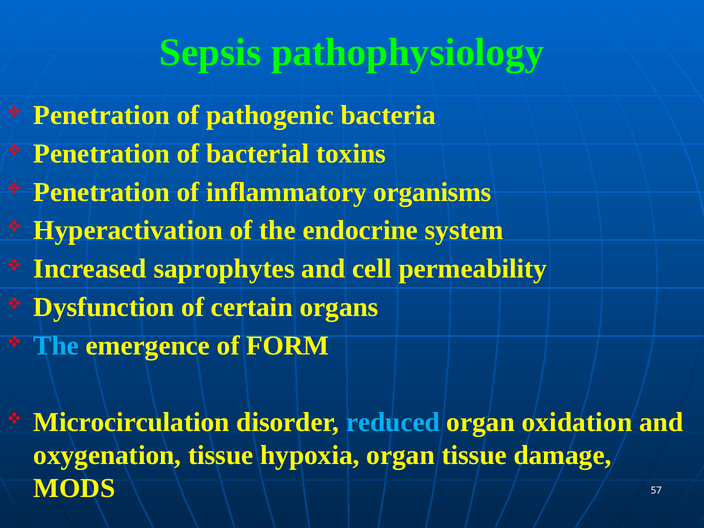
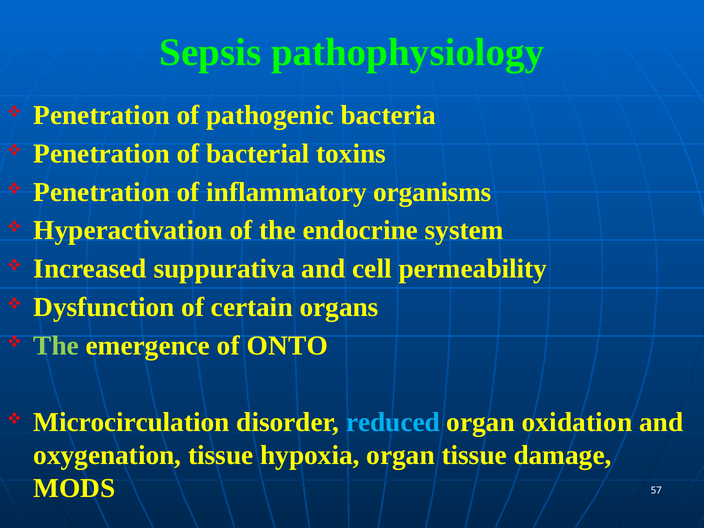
saprophytes: saprophytes -> suppurativa (224, 269)
The colour: light blue -> light green (56, 346)
FORM: FORM -> ONTO (287, 346)
